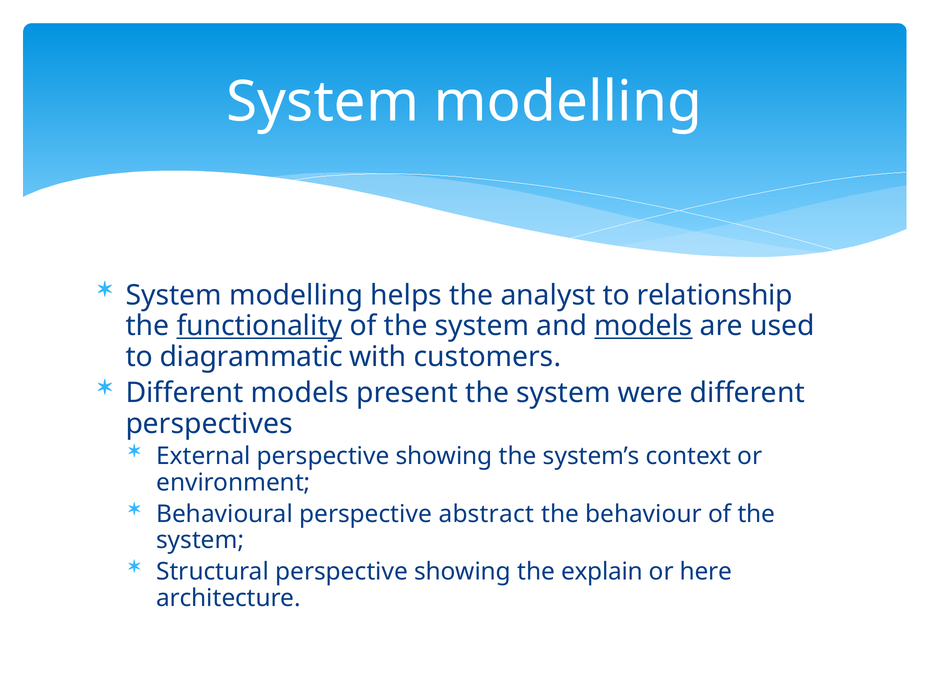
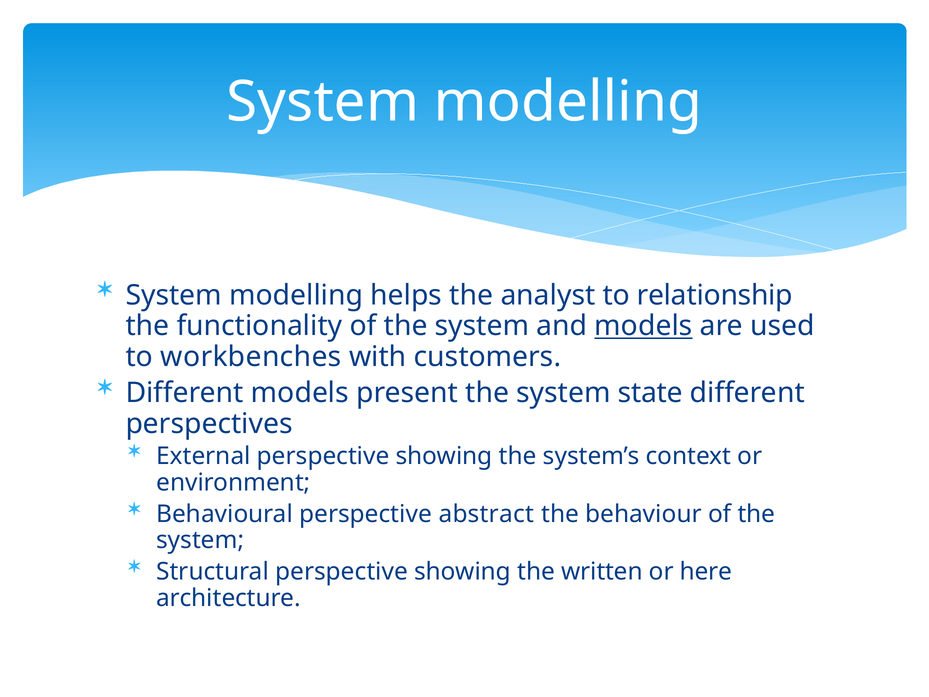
functionality underline: present -> none (259, 326)
diagrammatic: diagrammatic -> workbenches (251, 357)
were: were -> state (650, 393)
explain: explain -> written (602, 571)
